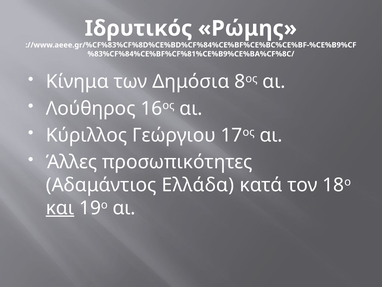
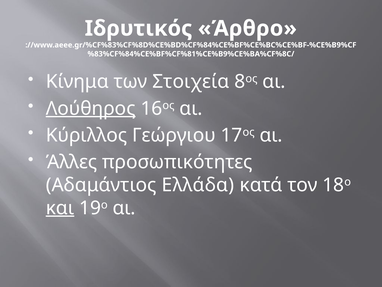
Ρώμης: Ρώμης -> Άρθρο (247, 28)
Δημόσια: Δημόσια -> Στοιχεία (191, 82)
Λούθηρος underline: none -> present (91, 108)
